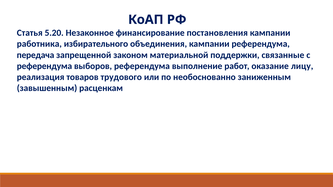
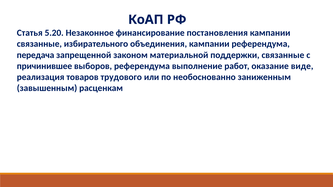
работника: работника -> связанные (39, 44)
референдума: референдума -> причинившее (44, 66)
лицу: лицу -> виде (302, 66)
